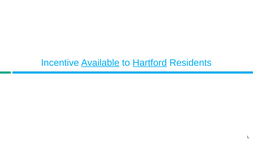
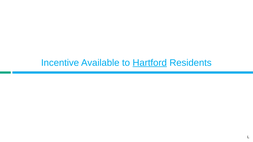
Available underline: present -> none (100, 63)
